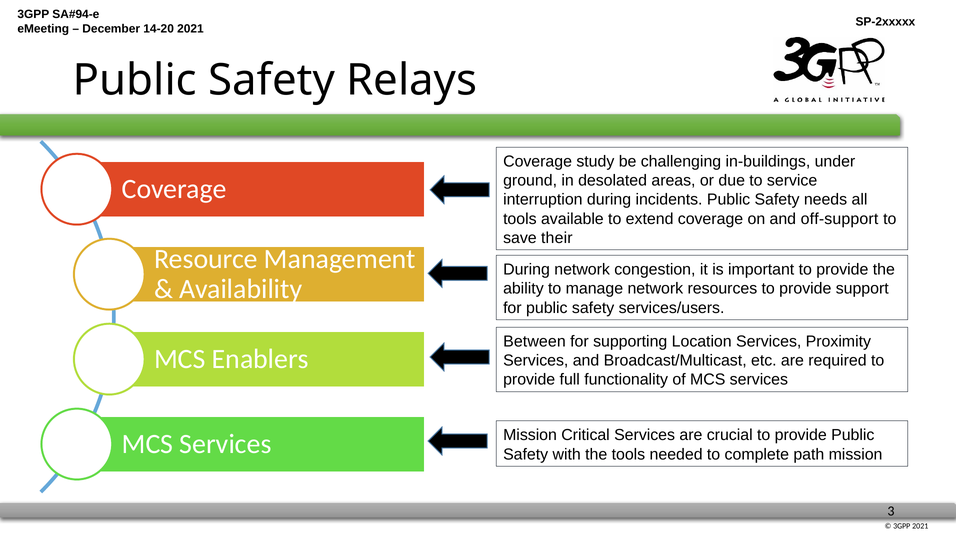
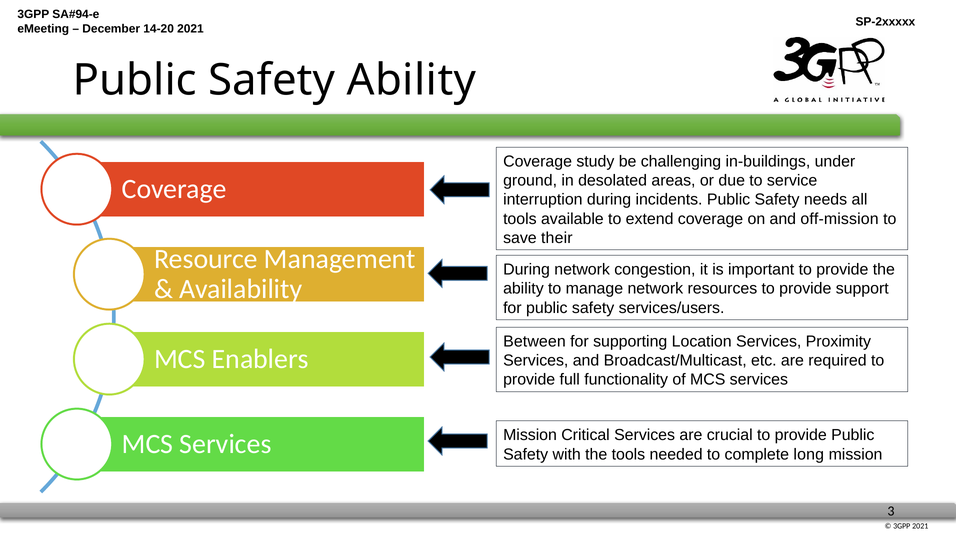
Safety Relays: Relays -> Ability (411, 80)
off-support: off-support -> off-mission (840, 219)
path: path -> long (809, 454)
